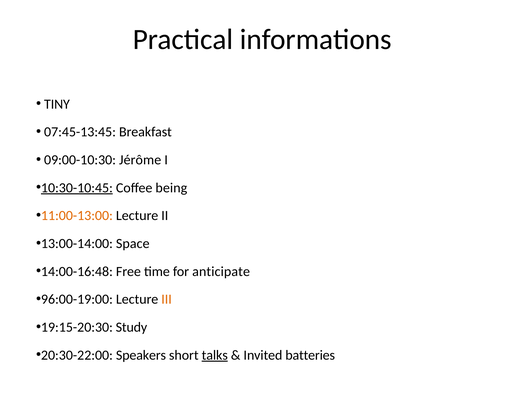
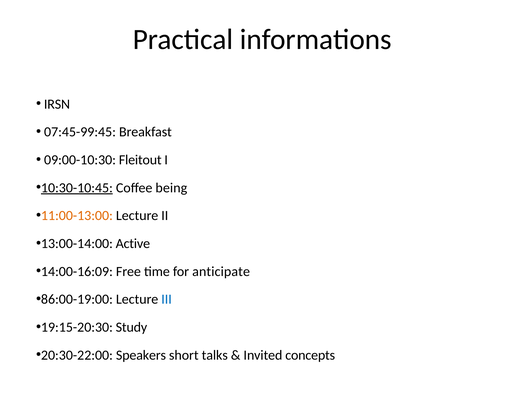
TINY: TINY -> IRSN (57, 104)
07:45-13:45: 07:45-13:45 -> 07:45-99:45 (80, 132)
Jérôme: Jérôme -> Fleitout (140, 160)
Space: Space -> Active (133, 243)
14:00-16:48: 14:00-16:48 -> 14:00-16:09 (77, 271)
96:00-19:00: 96:00-19:00 -> 86:00-19:00 (77, 299)
III colour: orange -> blue (167, 299)
talks underline: present -> none (215, 355)
batteries: batteries -> concepts (310, 355)
